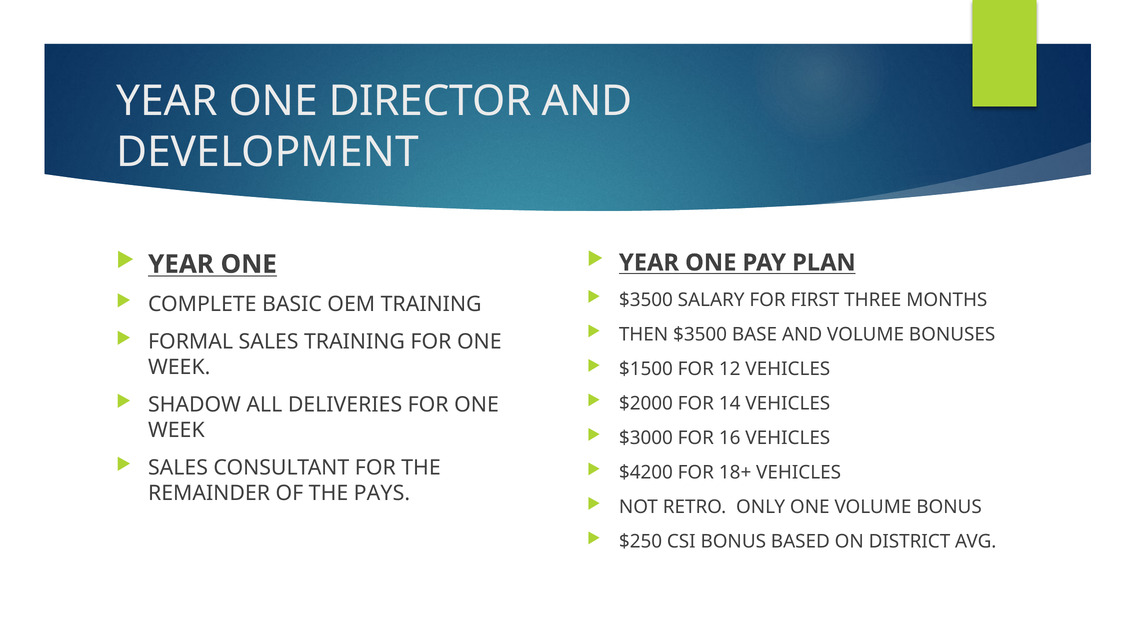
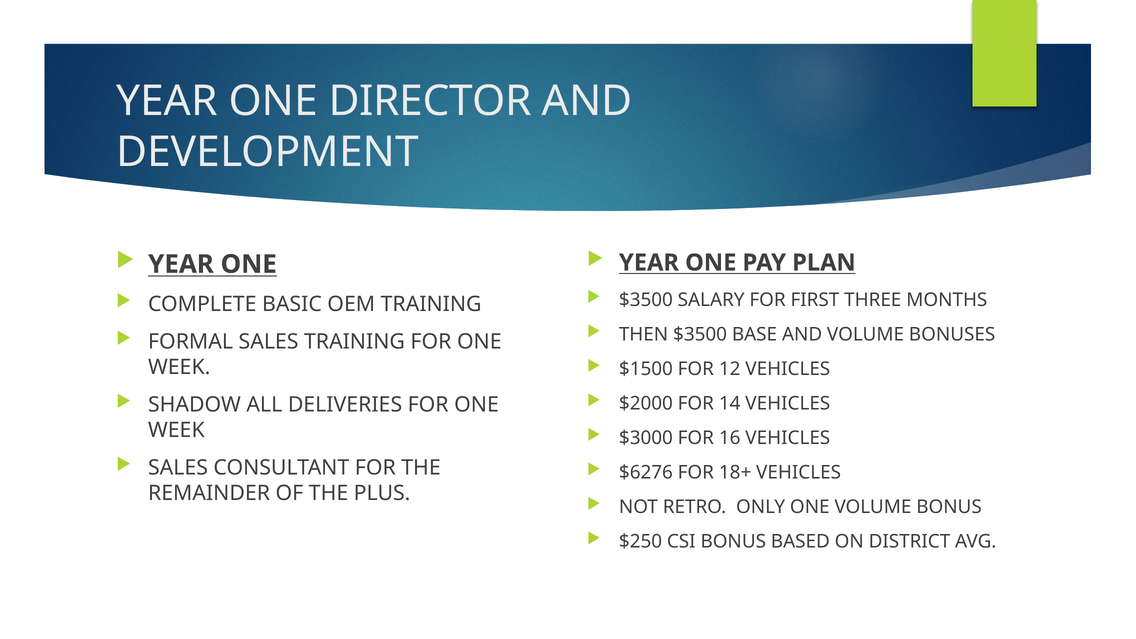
$4200: $4200 -> $6276 (646, 473)
PAYS: PAYS -> PLUS (382, 493)
